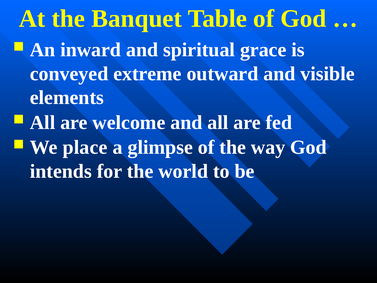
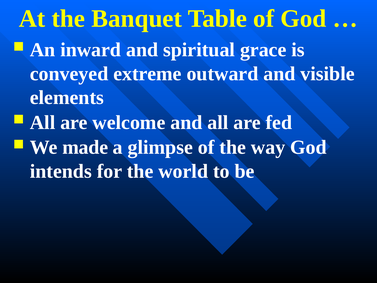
place: place -> made (85, 147)
